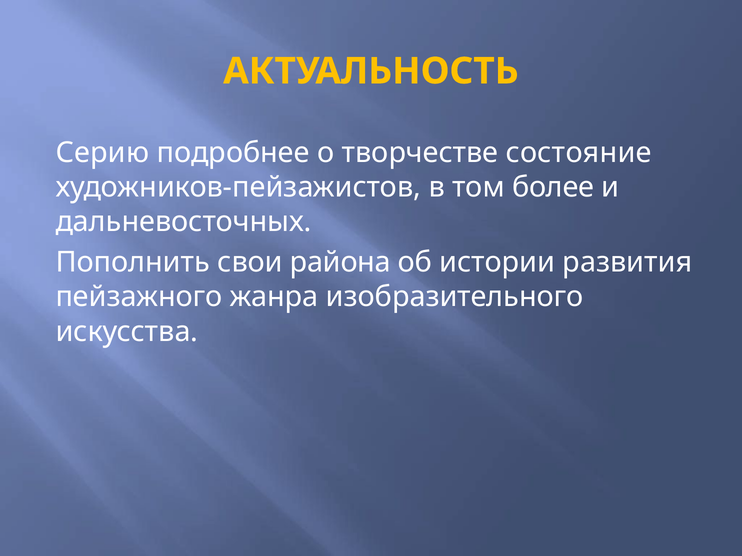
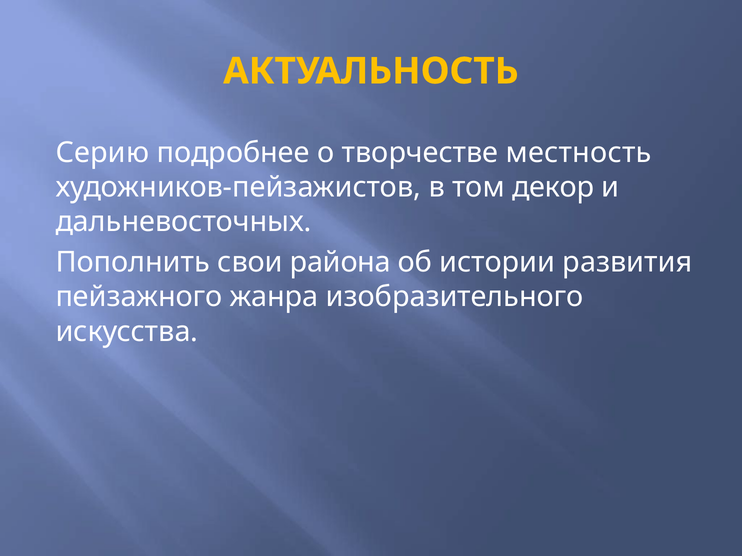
состояние: состояние -> местность (579, 153)
более: более -> декор (553, 187)
